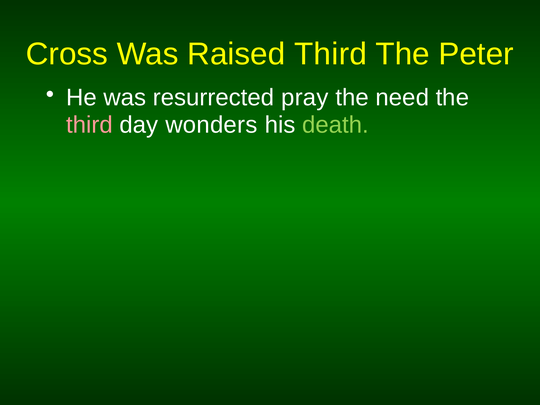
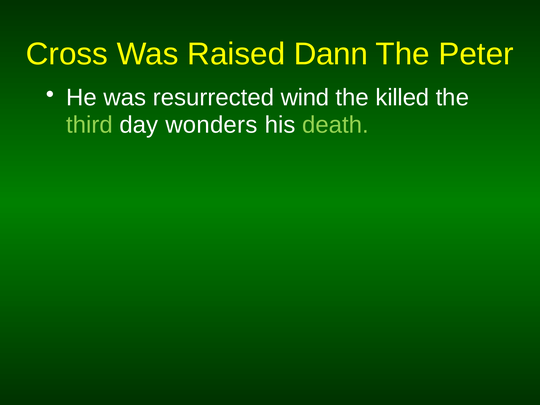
Raised Third: Third -> Dann (331, 54)
pray: pray -> wind (305, 98)
need: need -> killed (402, 98)
third colour: pink -> light green (89, 125)
